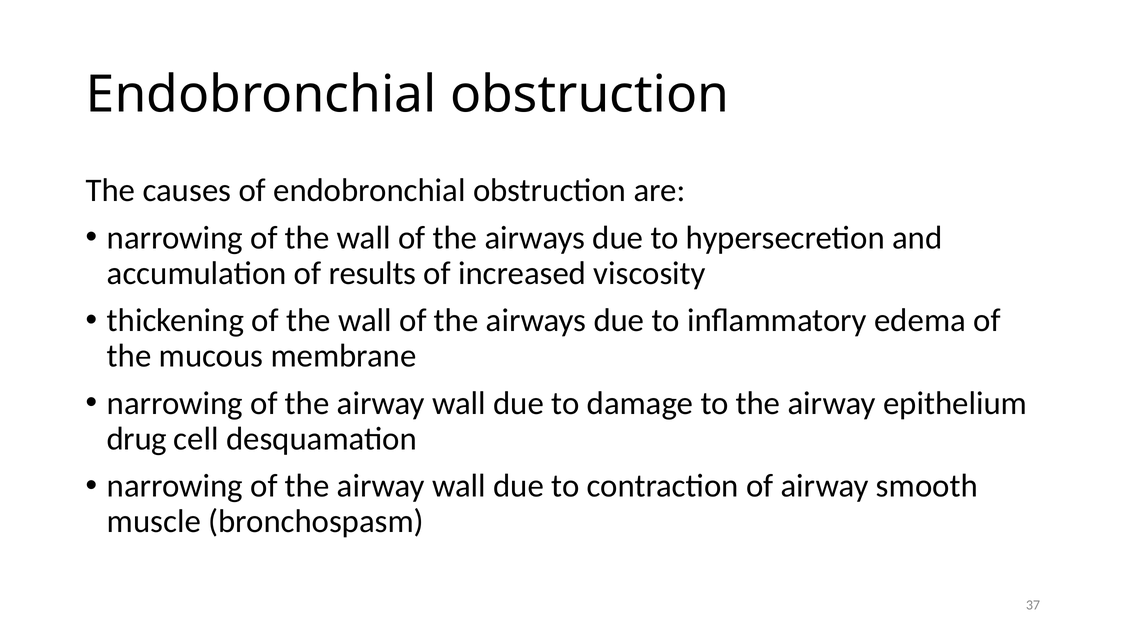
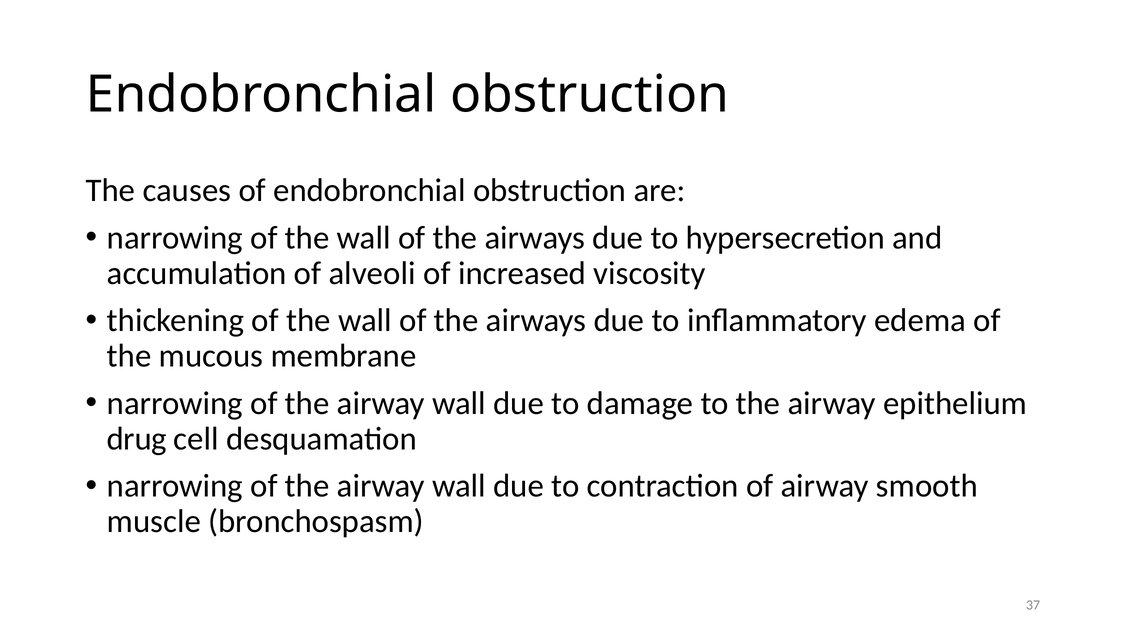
results: results -> alveoli (372, 273)
